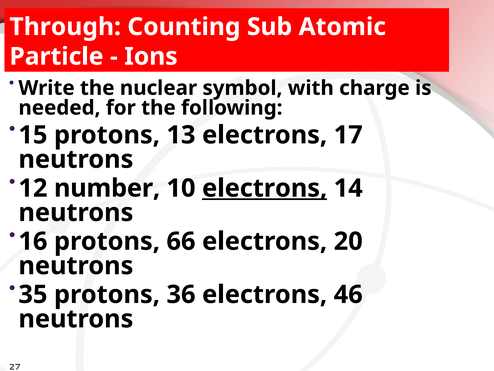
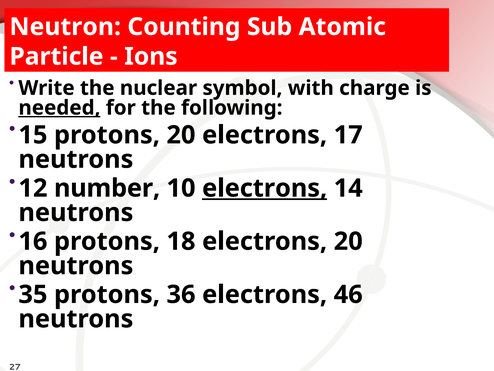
Through: Through -> Neutron (65, 27)
needed underline: none -> present (59, 108)
protons 13: 13 -> 20 (181, 135)
66: 66 -> 18 (181, 241)
